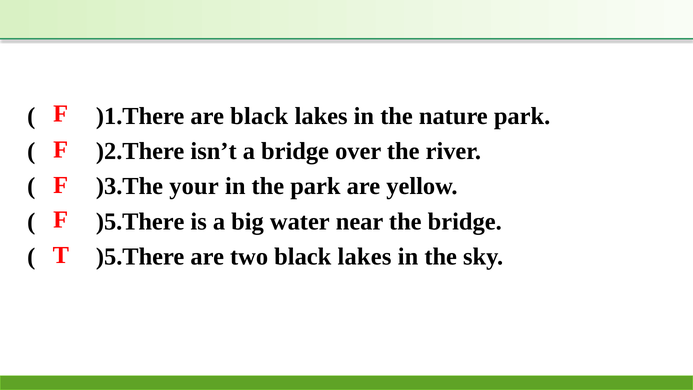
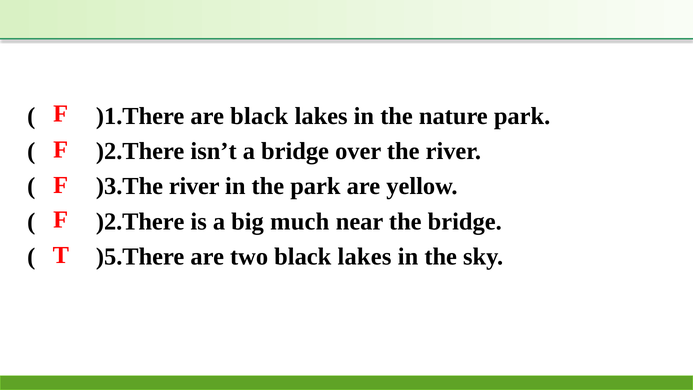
)3.The your: your -> river (194, 186)
)5.There: )5.There -> )2.There (140, 221)
water: water -> much (300, 221)
